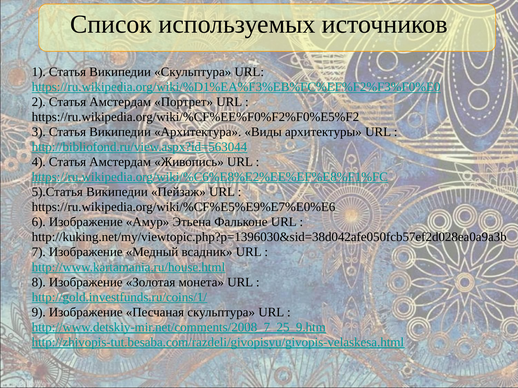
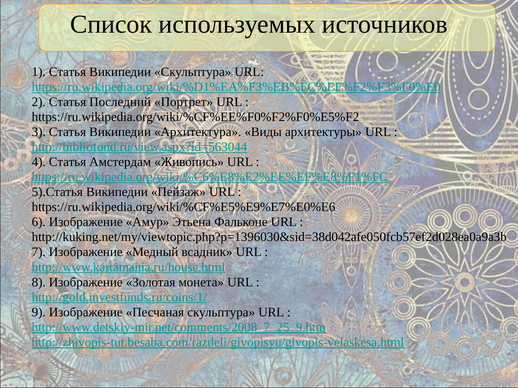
2 Статья Амстердам: Амстердам -> Последний (120, 102)
